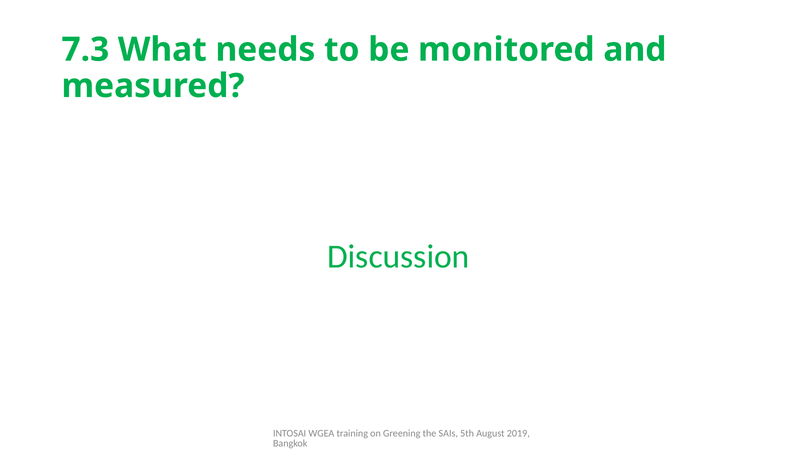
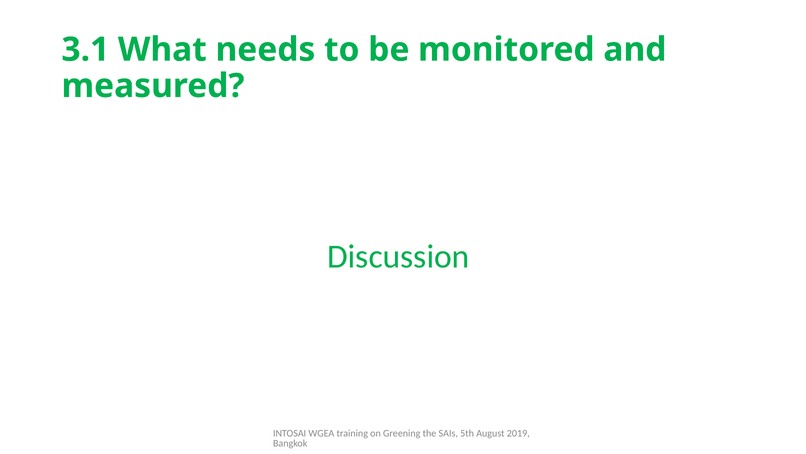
7.3: 7.3 -> 3.1 (85, 50)
